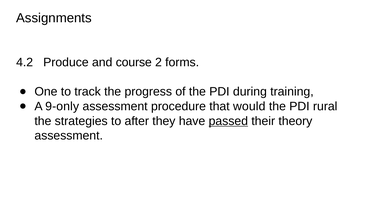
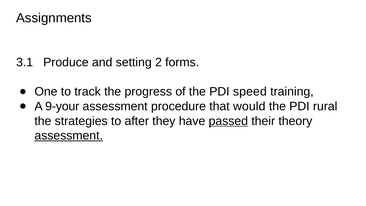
4.2: 4.2 -> 3.1 (25, 62)
course: course -> setting (134, 62)
during: during -> speed (250, 92)
9-only: 9-only -> 9-your (62, 106)
assessment underline: none -> present (69, 136)
